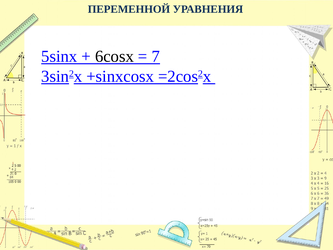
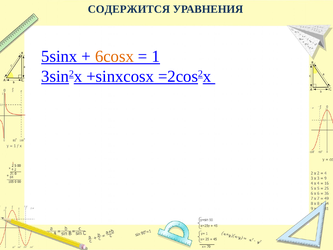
ПЕРЕМЕННОЙ: ПЕРЕМЕННОЙ -> СОДЕРЖИТСЯ (129, 9)
6cosx colour: black -> orange (114, 56)
7: 7 -> 1 (156, 56)
